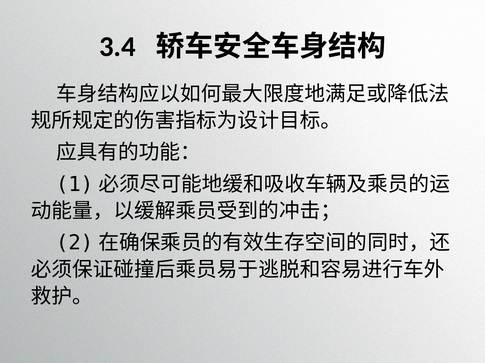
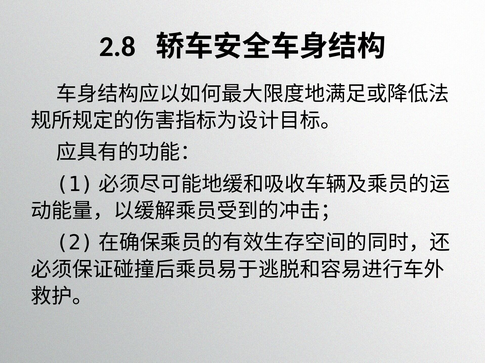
3.4: 3.4 -> 2.8 (117, 47)
